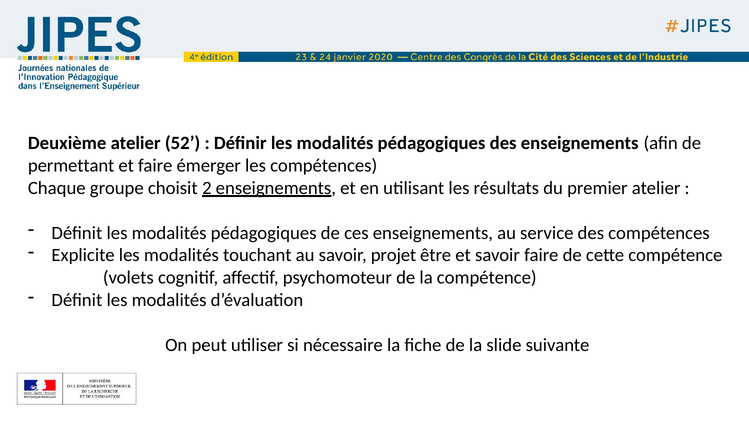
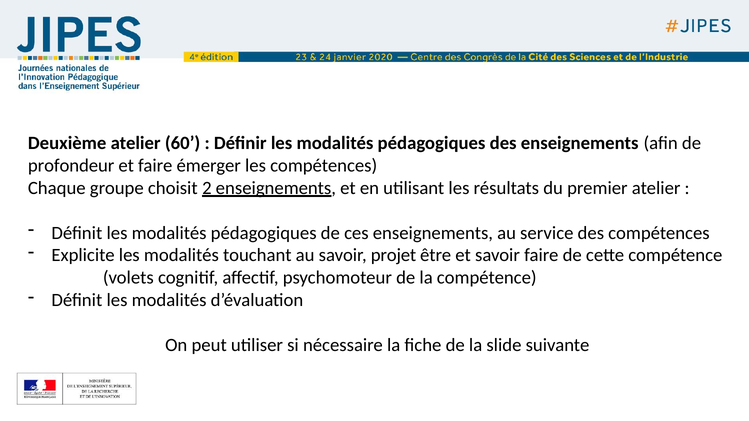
52: 52 -> 60 (183, 143)
permettant: permettant -> profondeur (71, 166)
